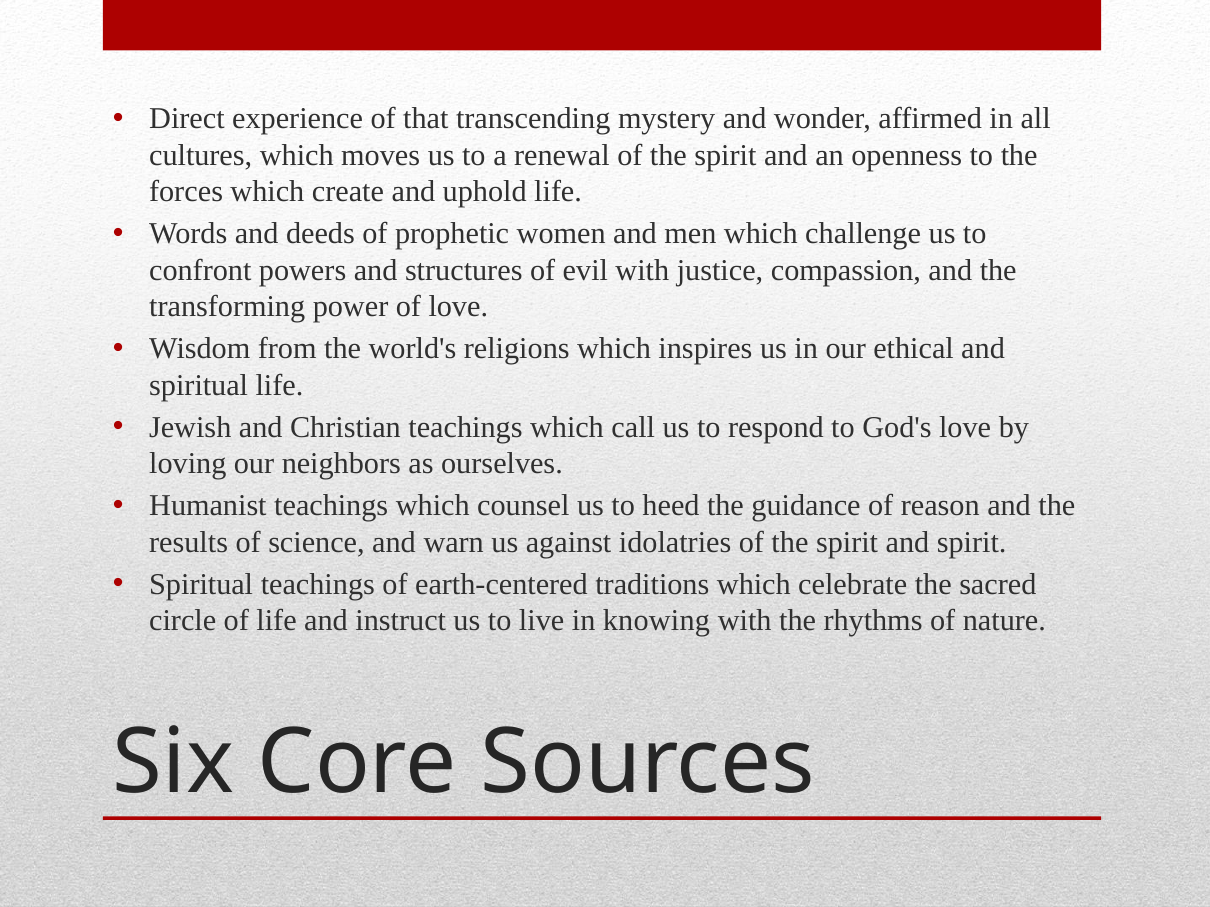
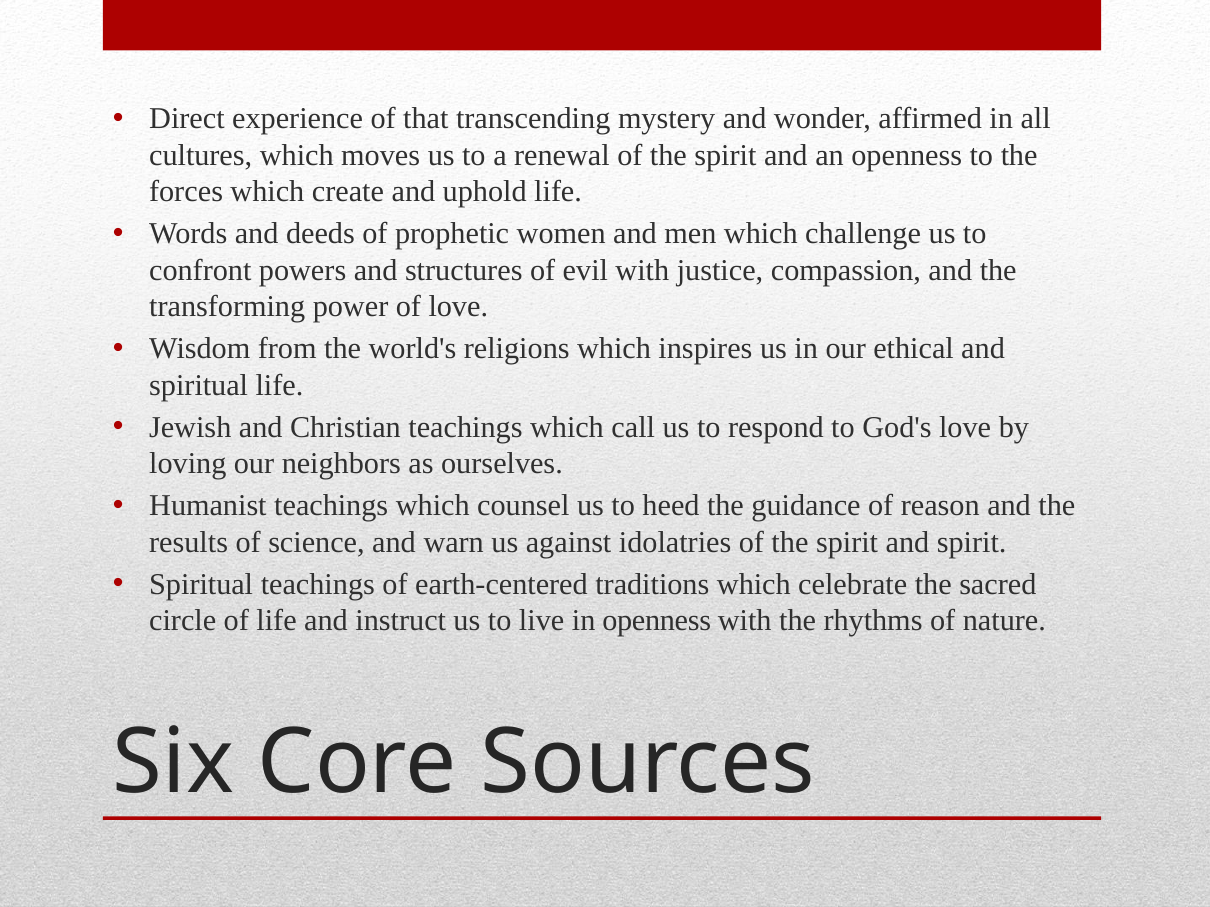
in knowing: knowing -> openness (657, 621)
